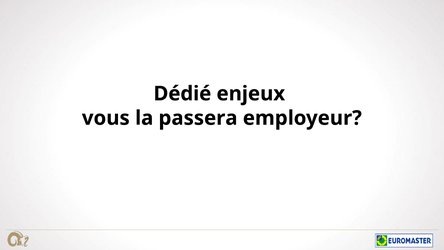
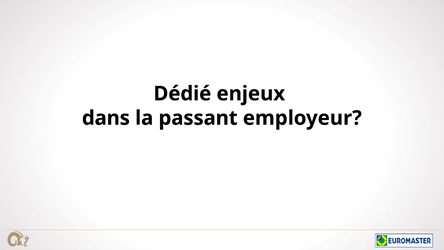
vous: vous -> dans (106, 118)
passera: passera -> passant (198, 118)
